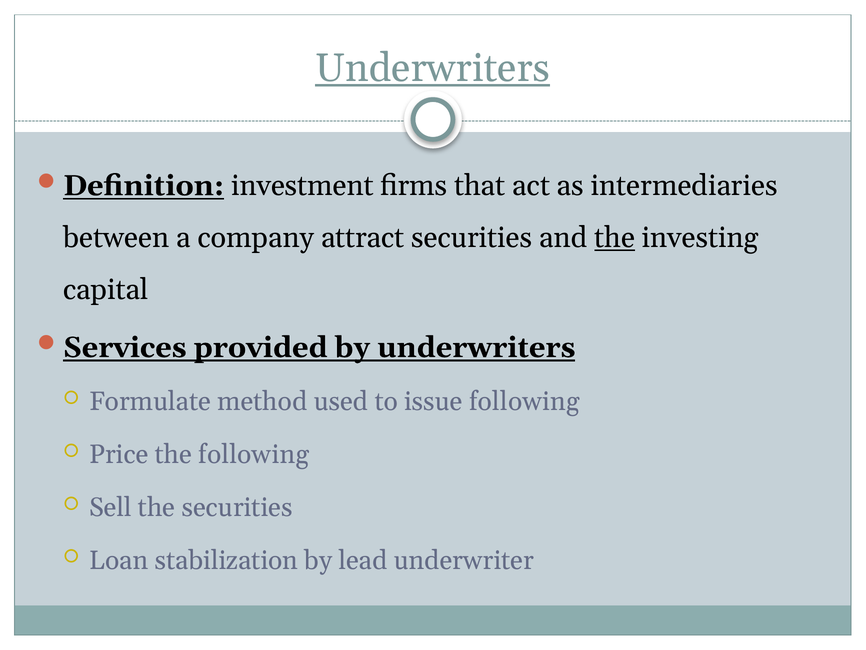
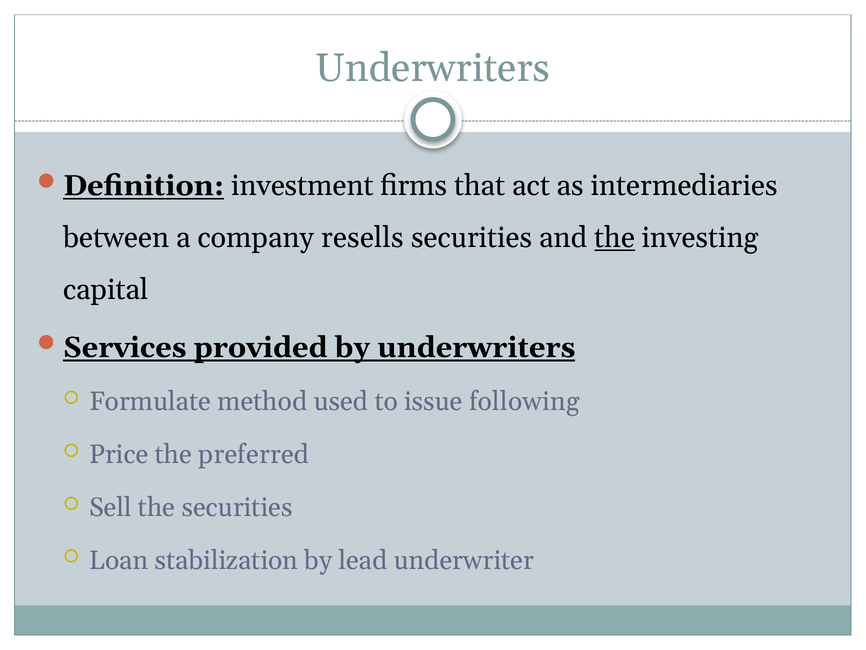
Underwriters underline: present -> none (433, 68)
attract: attract -> resells (362, 238)
the following: following -> preferred (254, 454)
